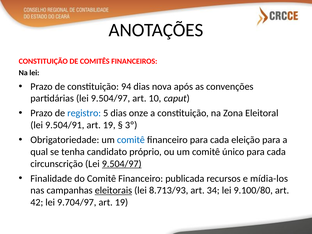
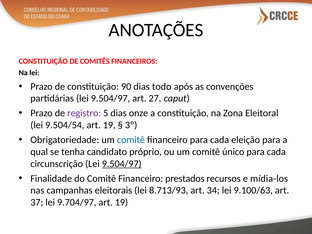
94: 94 -> 90 (126, 86)
nova: nova -> todo (162, 86)
10: 10 -> 27 (155, 98)
registro colour: blue -> purple (84, 113)
9.504/91: 9.504/91 -> 9.504/54 (65, 125)
publicada: publicada -> prestados (185, 178)
eleitorais underline: present -> none (113, 190)
9.100/80: 9.100/80 -> 9.100/63 (253, 190)
42: 42 -> 37 (37, 202)
